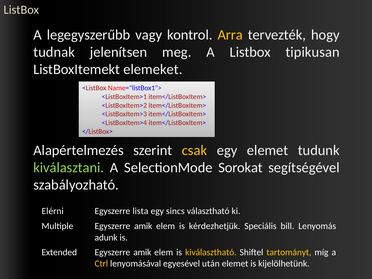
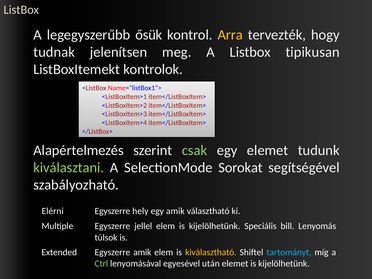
vagy: vagy -> ősük (149, 35)
elemeket: elemeket -> kontrolok (153, 69)
csak colour: yellow -> light green (194, 150)
lista: lista -> hely (140, 211)
egy sincs: sincs -> amik (175, 211)
Multiple Egyszerre amik: amik -> jellel (143, 226)
elem is kérdezhetjük: kérdezhetjük -> kijelölhetünk (215, 226)
adunk: adunk -> túlsok (106, 238)
tartományt colour: yellow -> light blue (289, 252)
Ctrl colour: yellow -> light green (101, 264)
